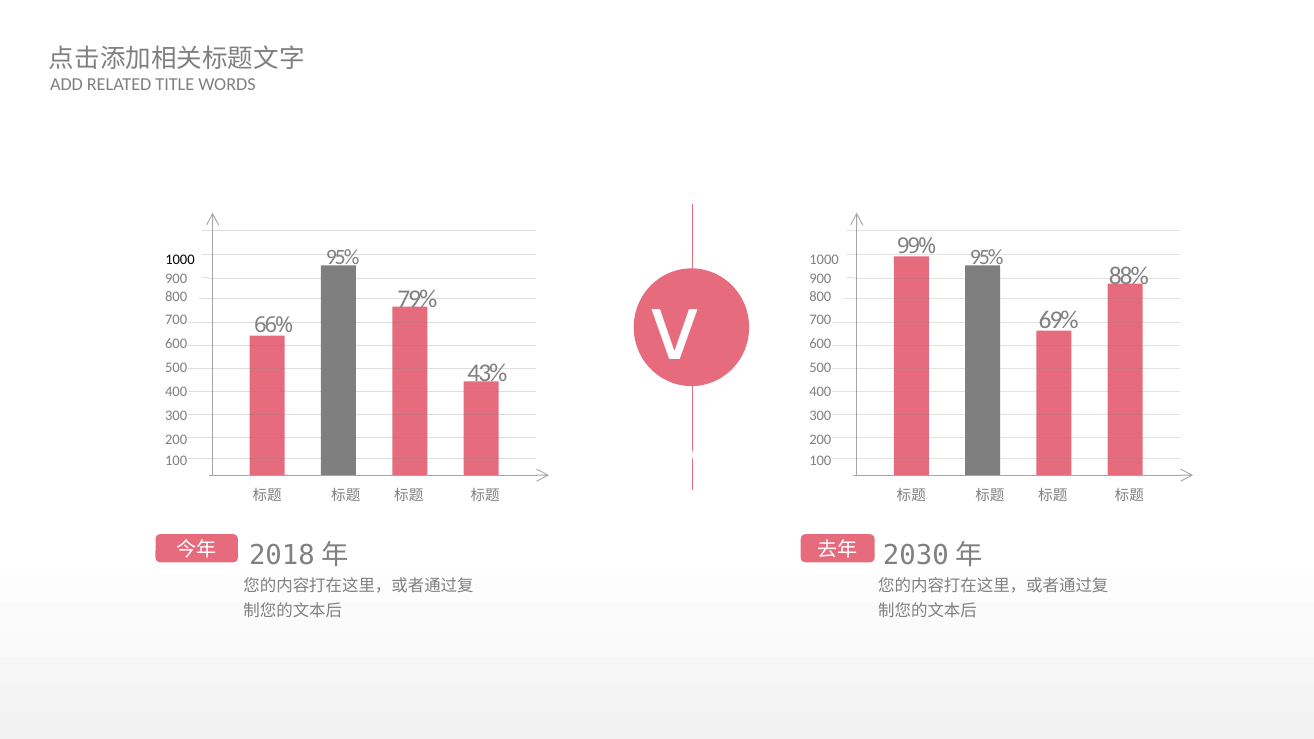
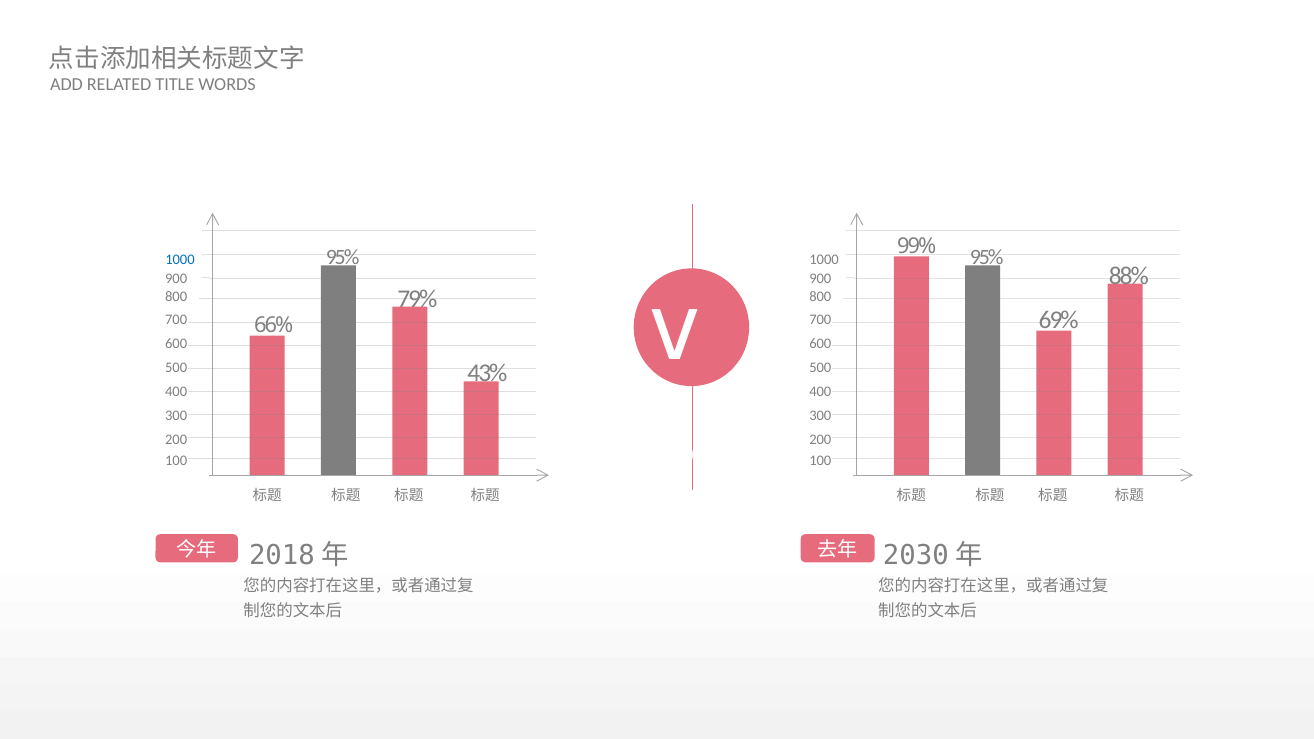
1000 colour: black -> blue (180, 260)
